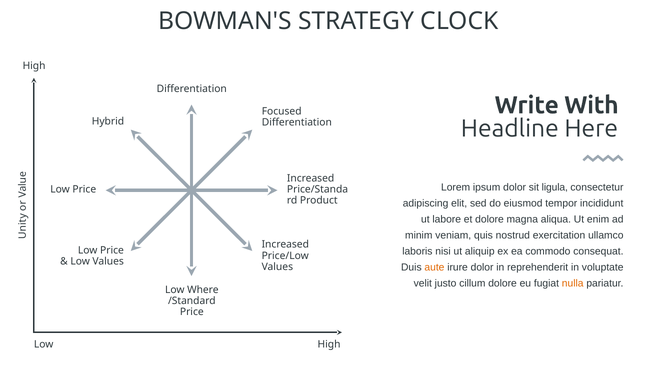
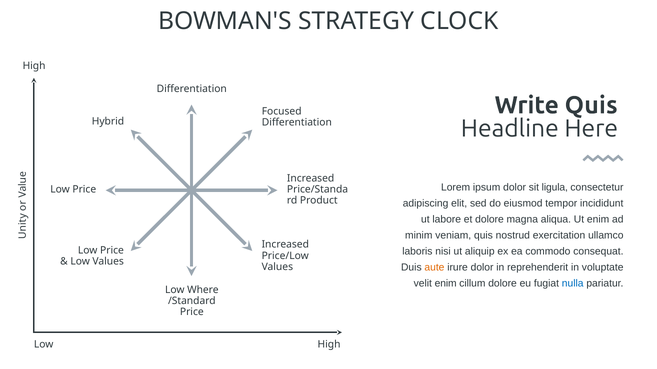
Write With: With -> Quis (591, 105)
velit justo: justo -> enim (446, 284)
nulla colour: orange -> blue (573, 284)
